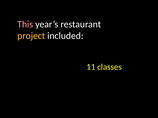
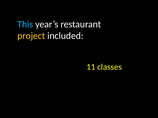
This colour: pink -> light blue (25, 24)
